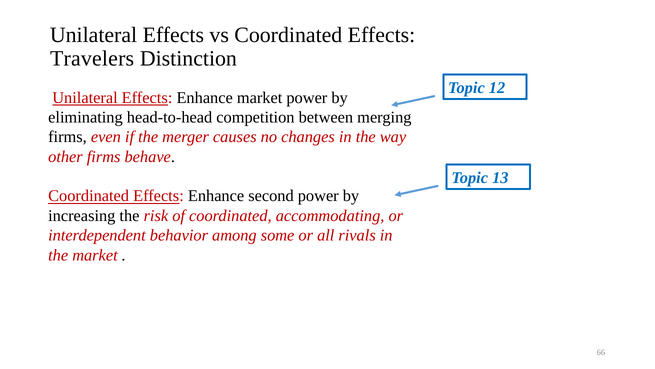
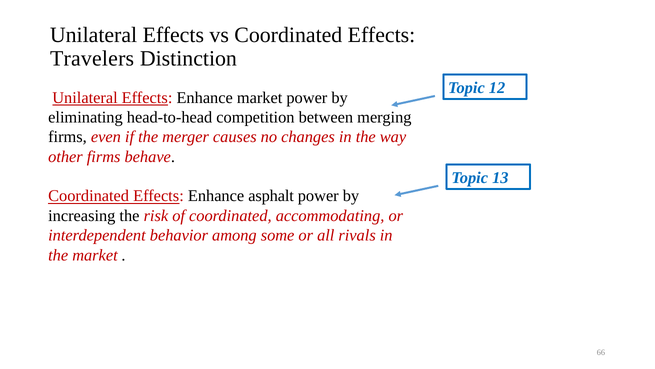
second: second -> asphalt (271, 196)
